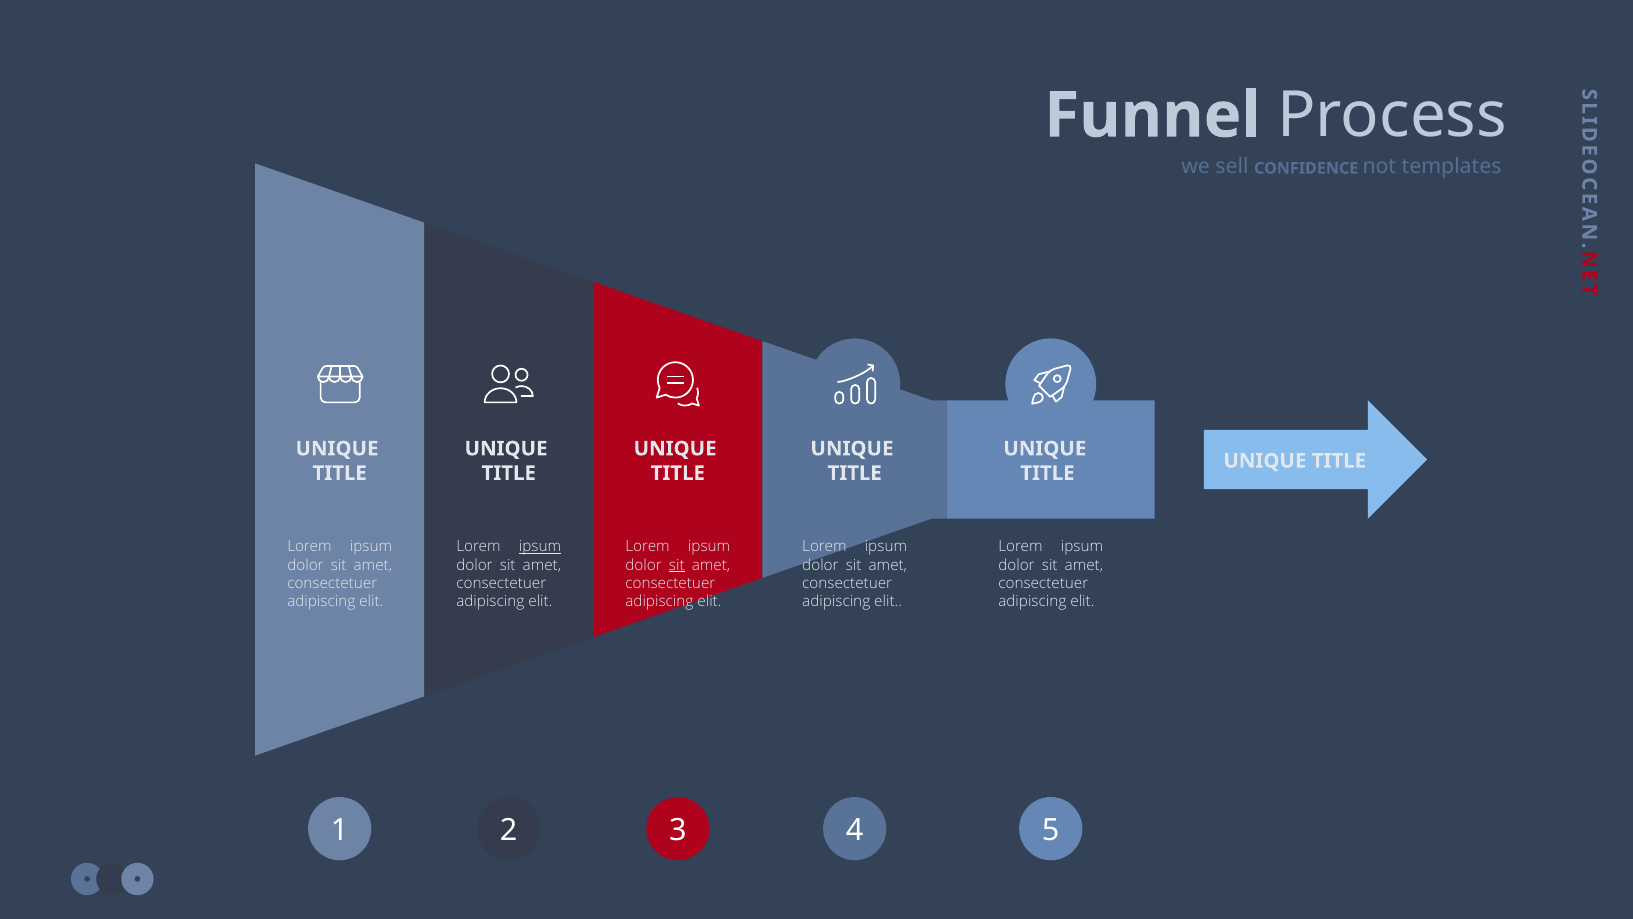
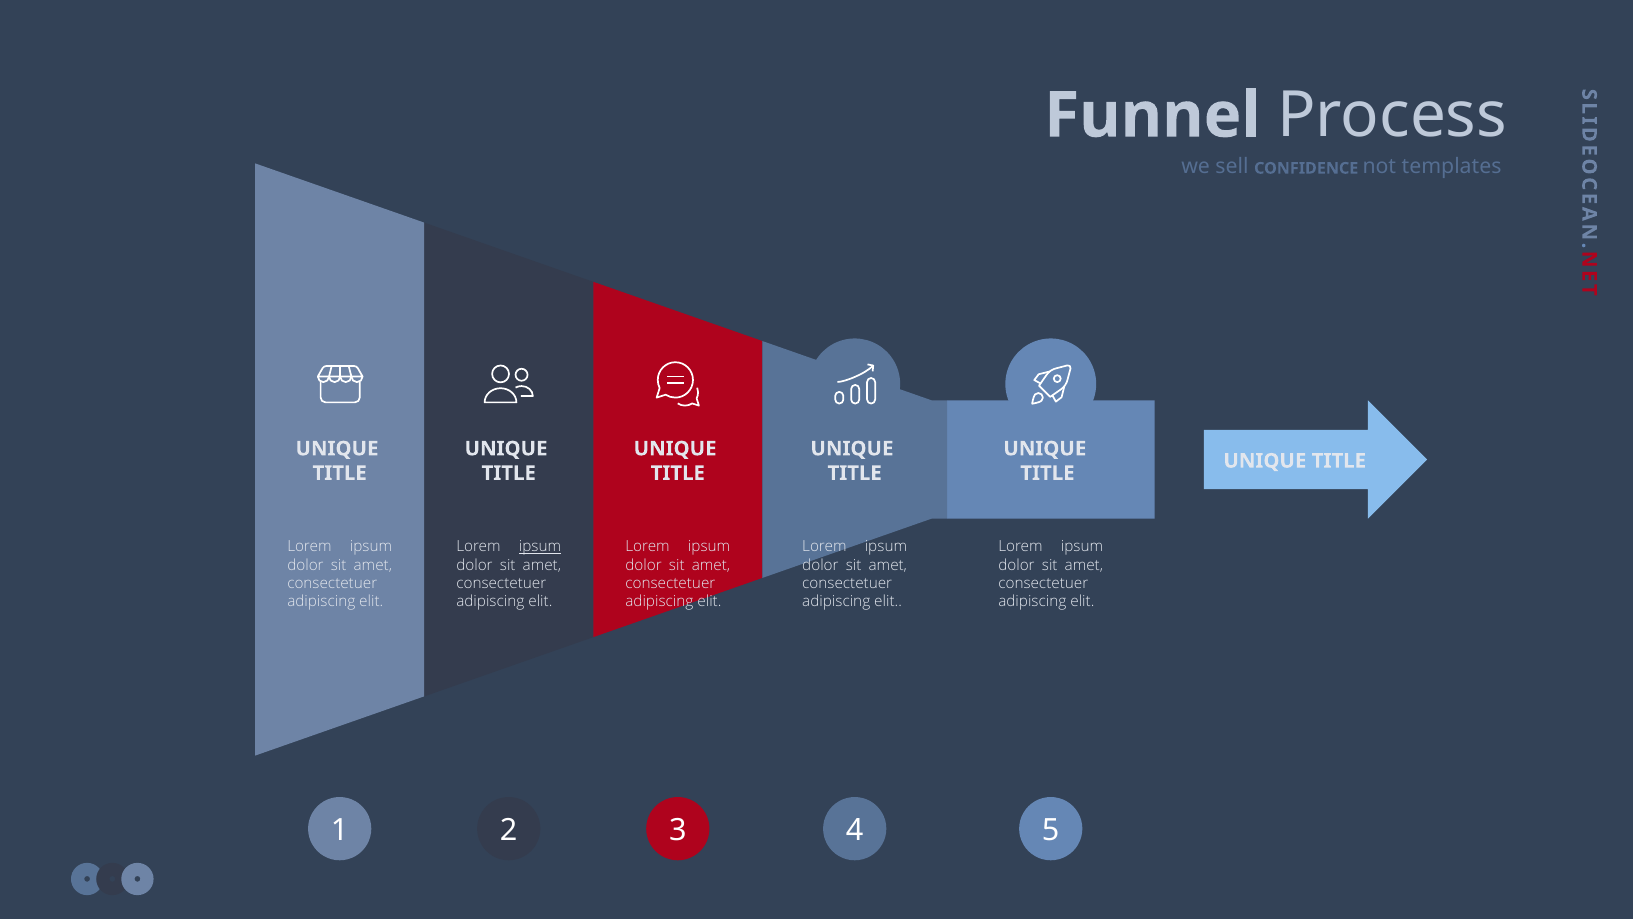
sit underline: present -> none (677, 565)
